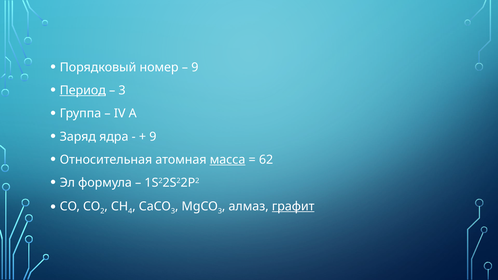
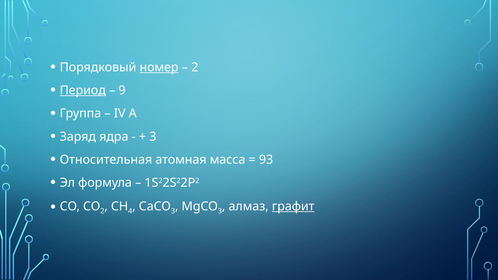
номер underline: none -> present (159, 67)
9: 9 -> 2 (195, 67)
3: 3 -> 9 (122, 90)
9: 9 -> 3 (153, 137)
масса underline: present -> none (228, 160)
62: 62 -> 93 (266, 160)
